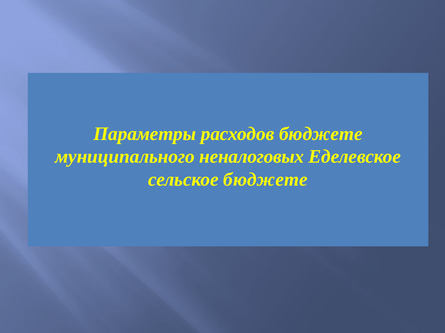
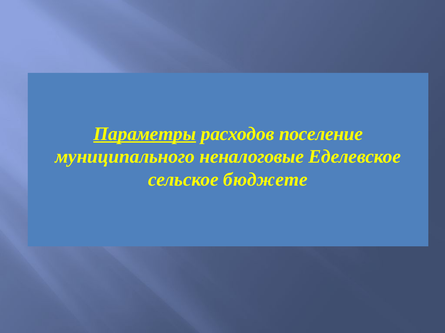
Параметры underline: none -> present (145, 134)
расходов бюджете: бюджете -> поселение (321, 134)
неналоговых: неналоговых -> неналоговые (252, 157)
